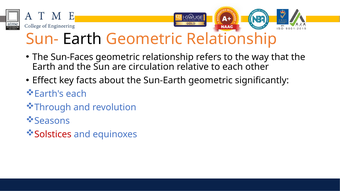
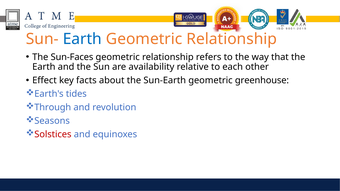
Earth colour: black -> blue (82, 39)
circulation: circulation -> availability (151, 67)
significantly: significantly -> greenhouse (262, 81)
Earth's each: each -> tides (76, 94)
